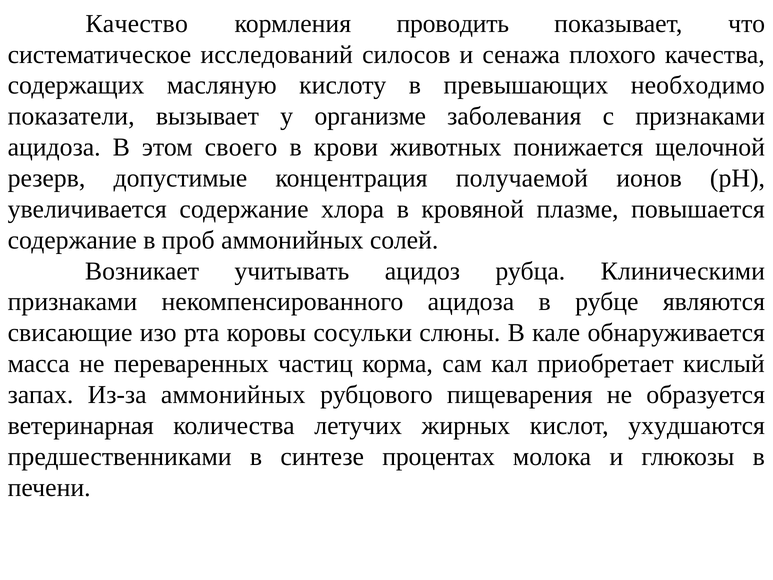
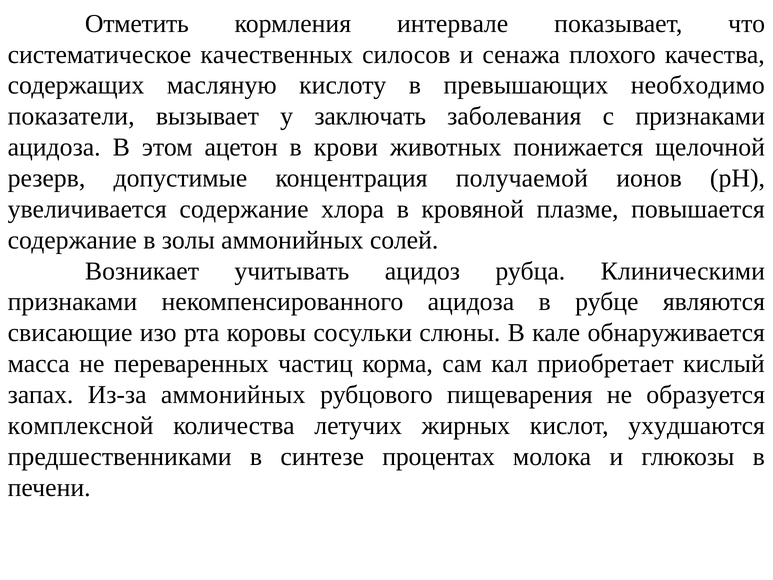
Качество: Качество -> Отметить (137, 24)
проводить: проводить -> интервале (453, 24)
исследований: исследований -> качественных (277, 54)
организме: организме -> заключать (370, 116)
своего: своего -> ацетон (241, 147)
проб: проб -> золы (188, 240)
ветеринарная: ветеринарная -> комплексной (81, 426)
